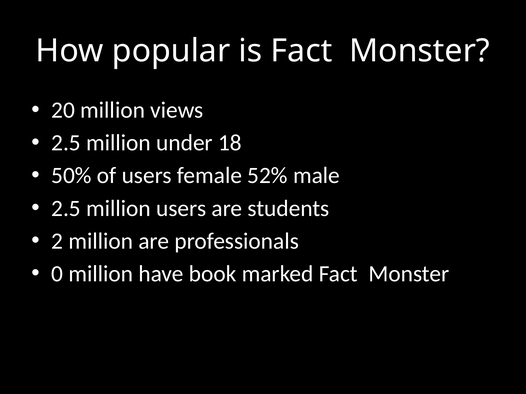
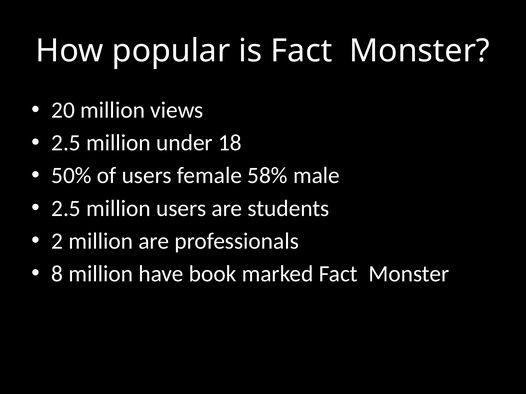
52%: 52% -> 58% (267, 176)
0: 0 -> 8 (57, 274)
